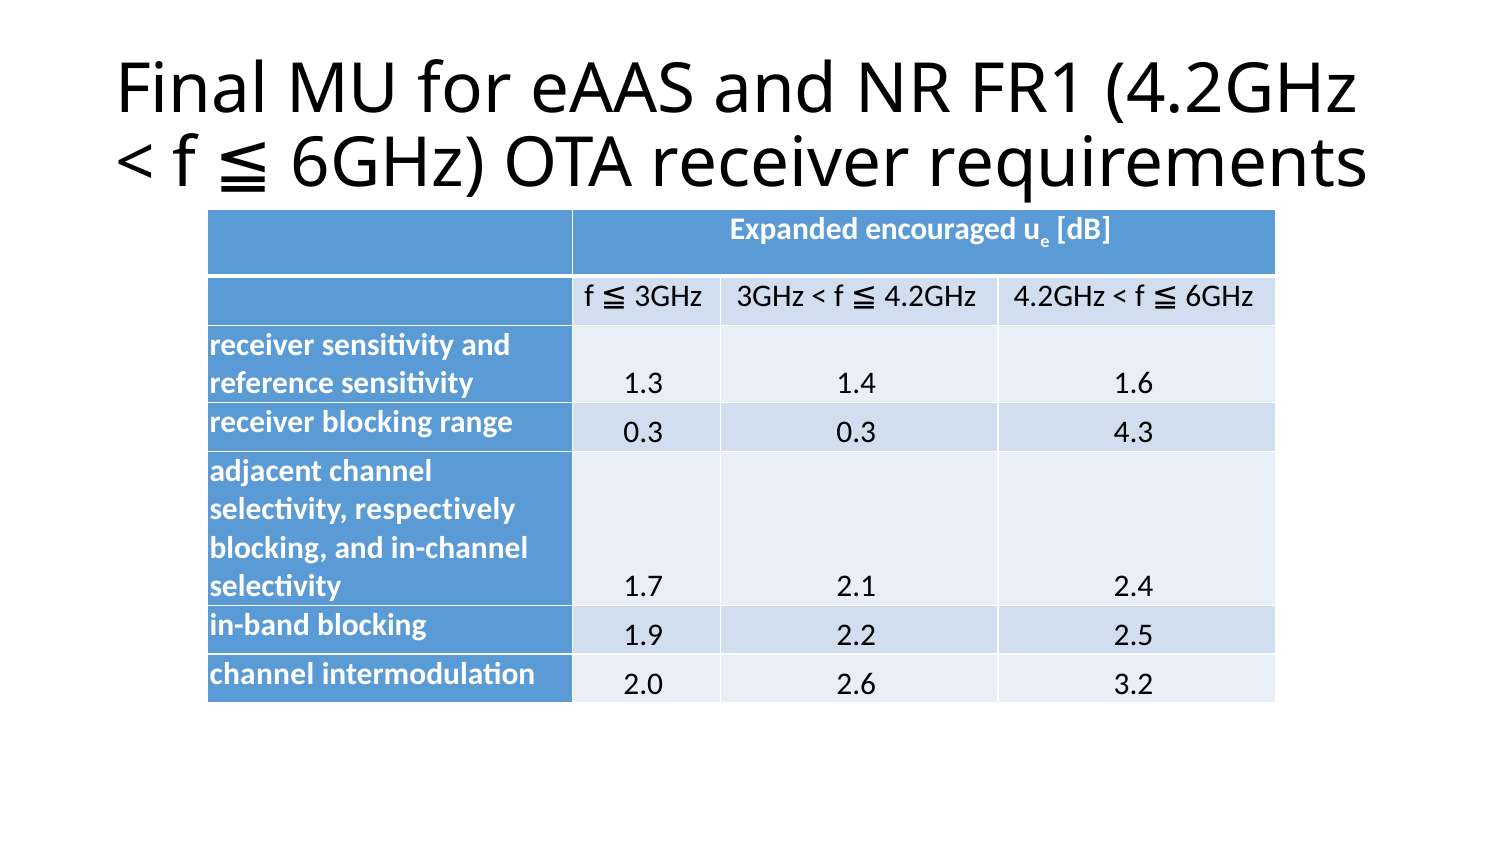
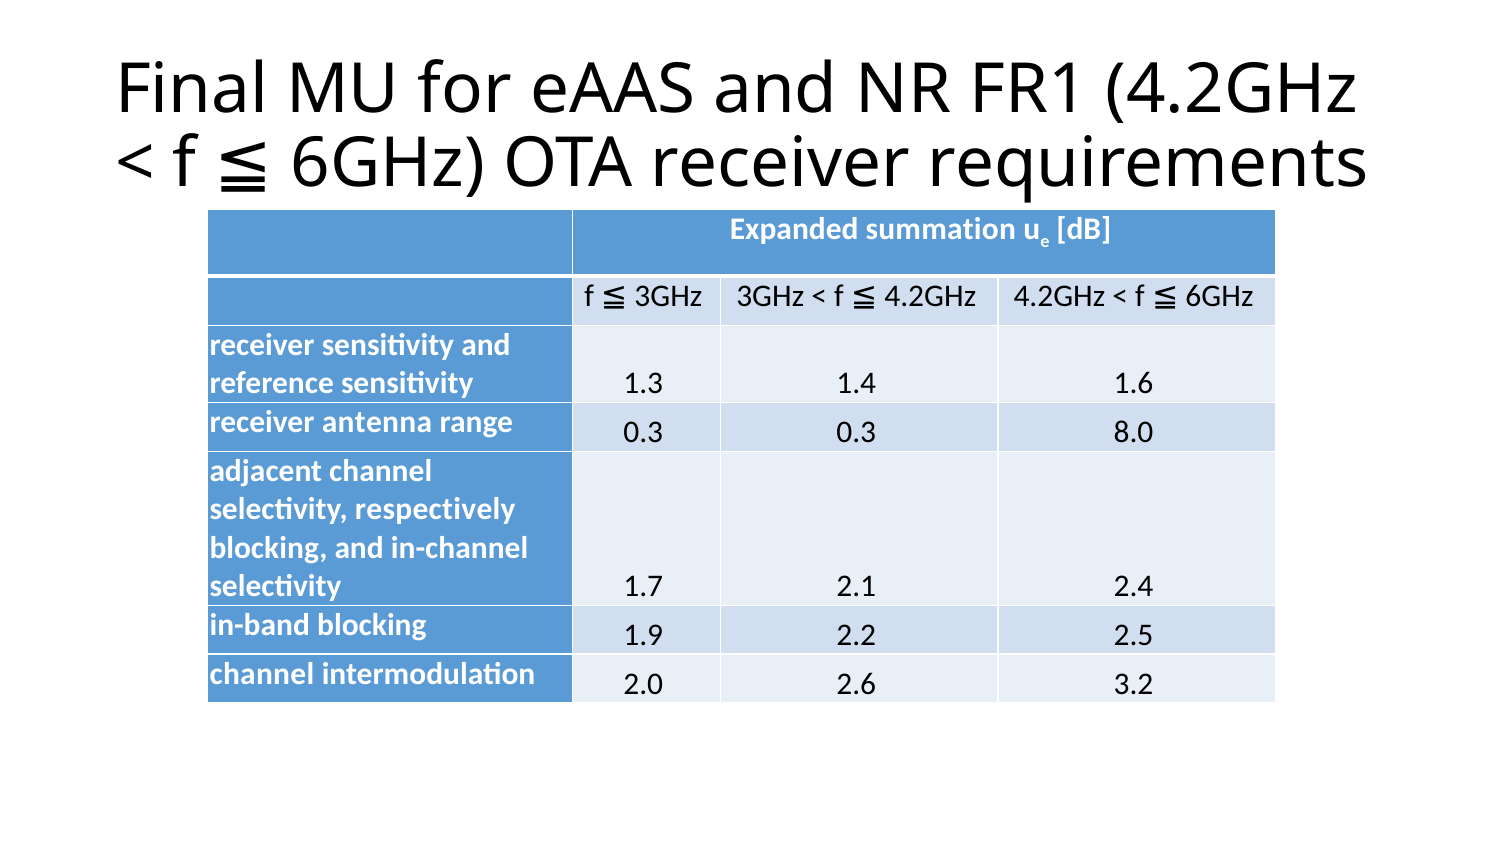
encouraged: encouraged -> summation (941, 229)
receiver blocking: blocking -> antenna (377, 422)
4.3: 4.3 -> 8.0 (1134, 433)
